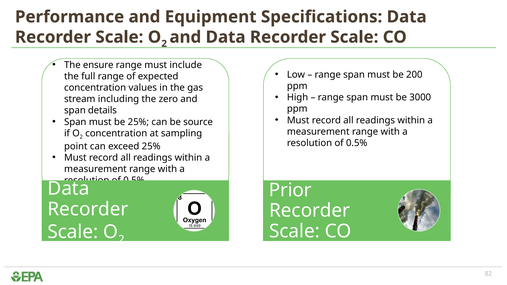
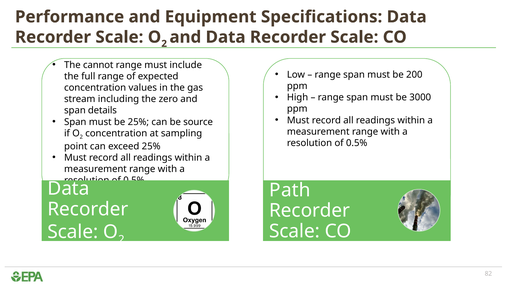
ensure: ensure -> cannot (98, 65)
Prior: Prior -> Path (290, 190)
